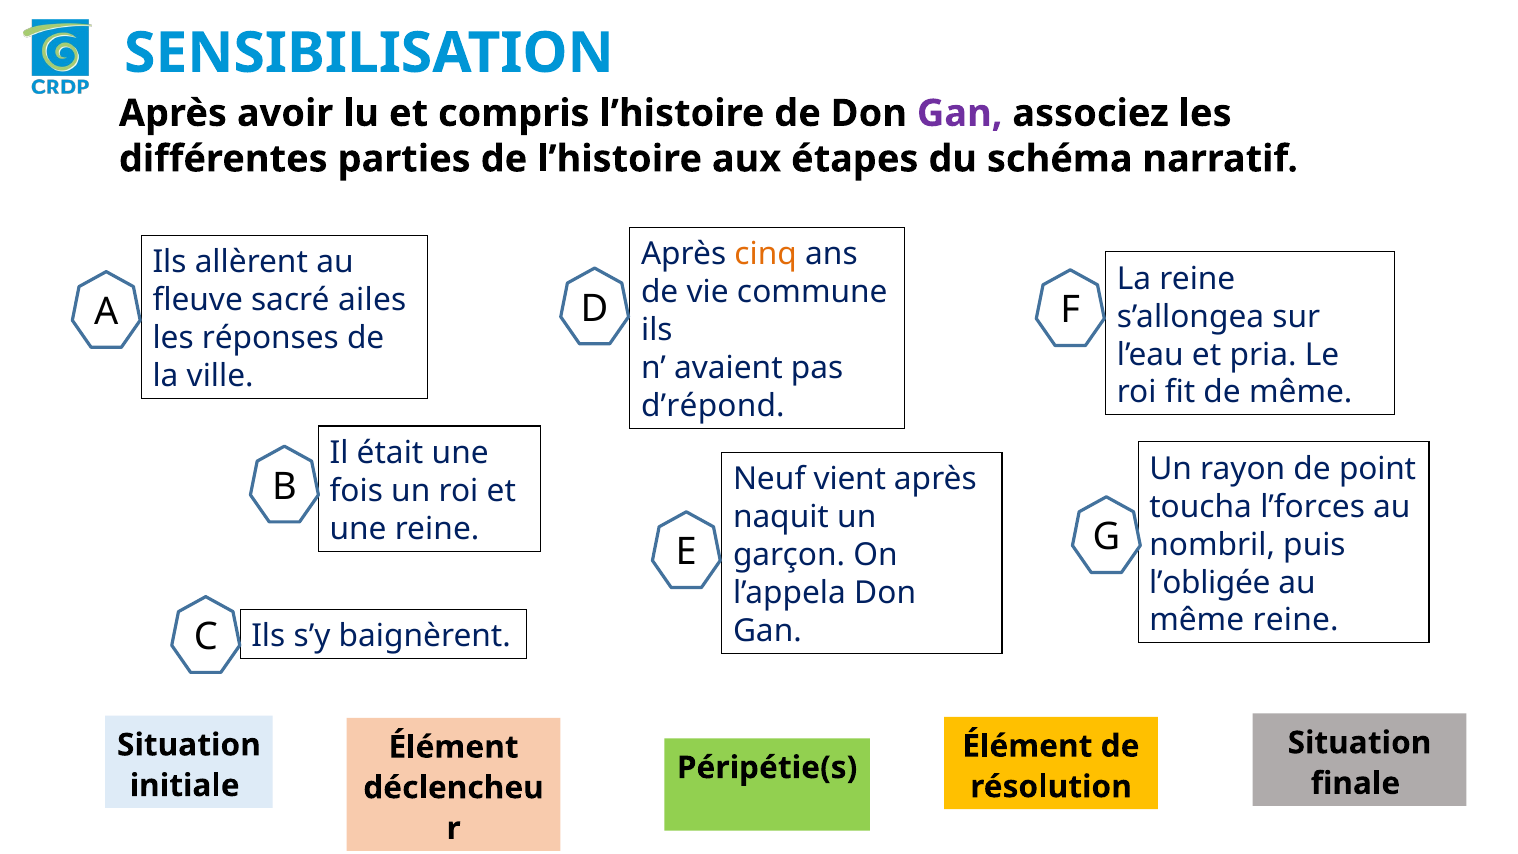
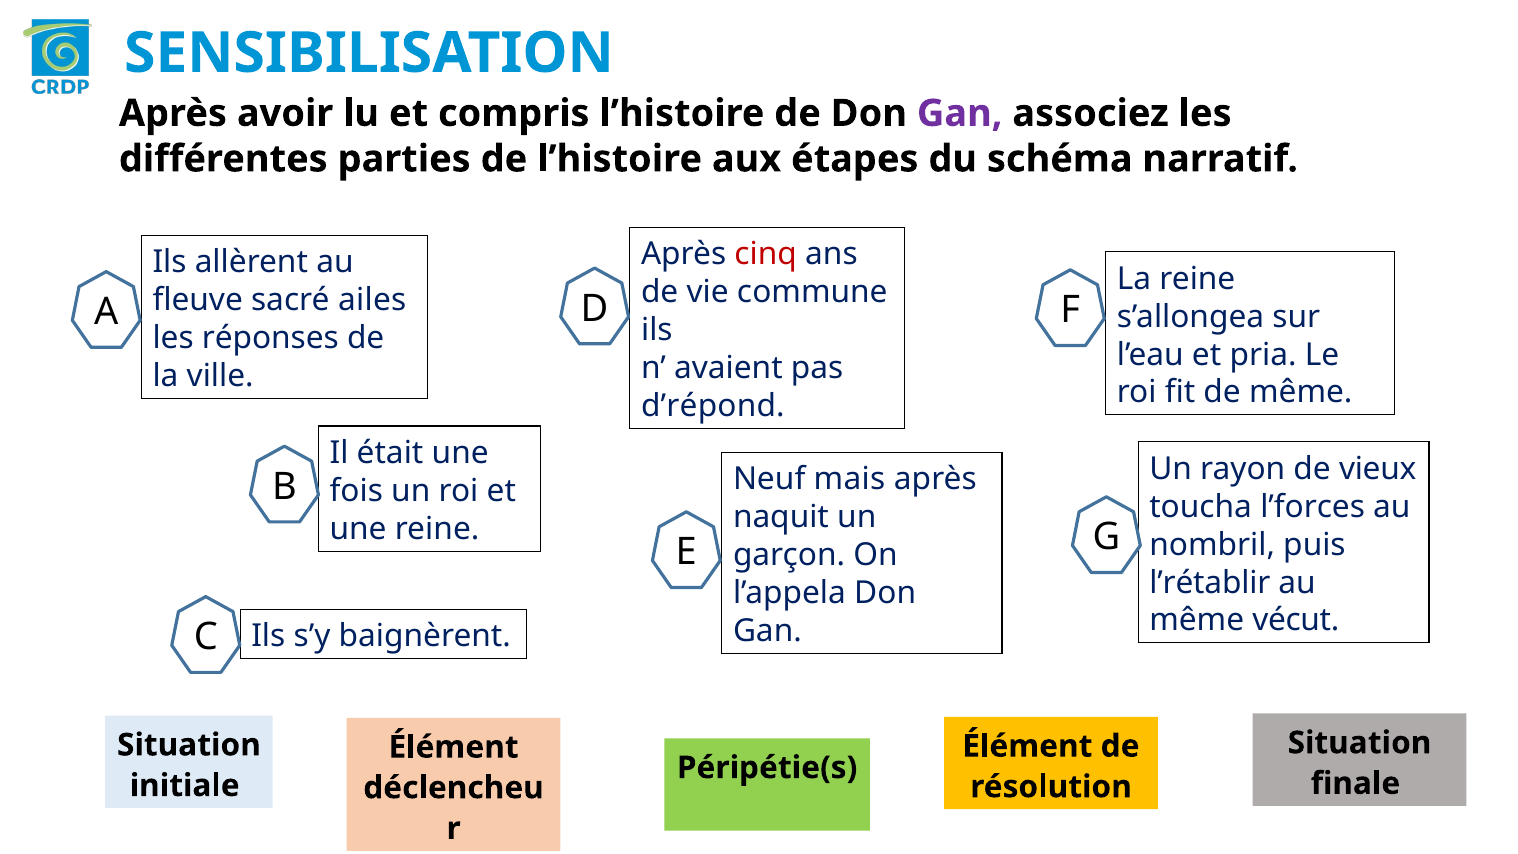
cinq colour: orange -> red (766, 254)
point: point -> vieux (1378, 469)
vient: vient -> mais (850, 479)
l’obligée: l’obligée -> l’rétablir (1210, 582)
même reine: reine -> vécut (1296, 620)
